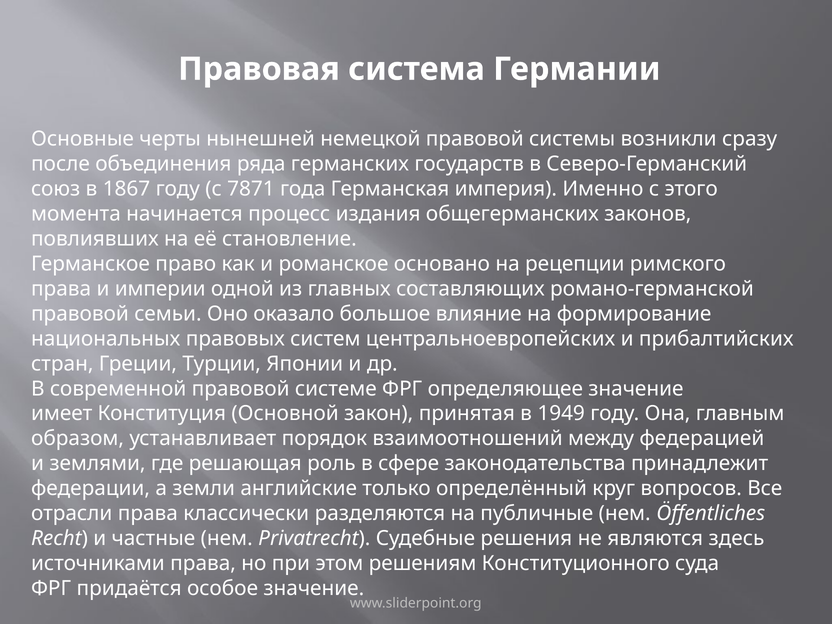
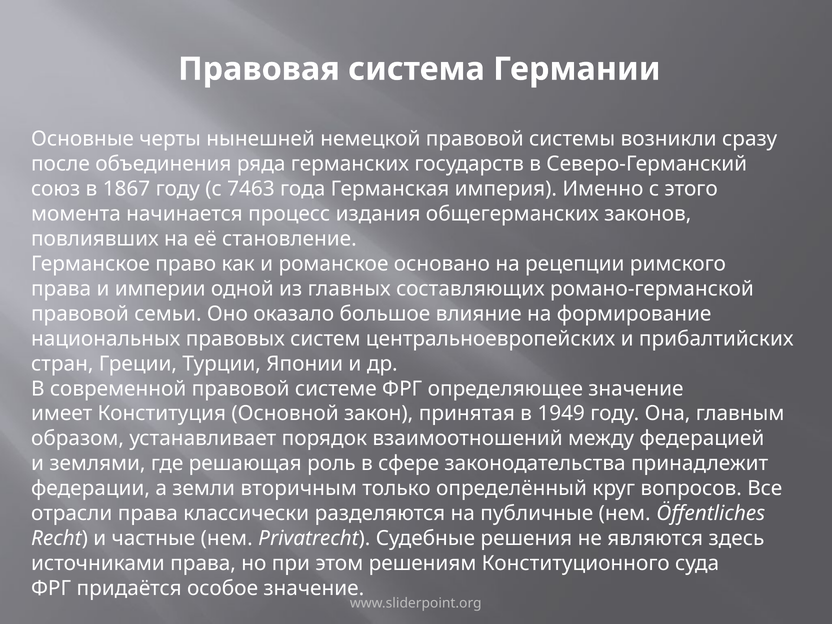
7871: 7871 -> 7463 (251, 189)
английские: английские -> вторичным (299, 489)
